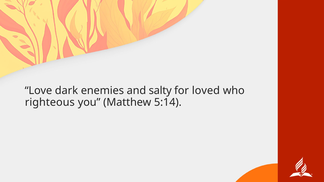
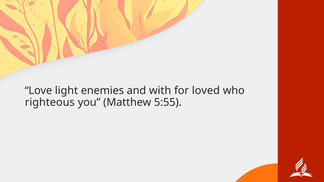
dark: dark -> light (66, 91)
salty: salty -> with (160, 91)
5:14: 5:14 -> 5:55 (168, 102)
